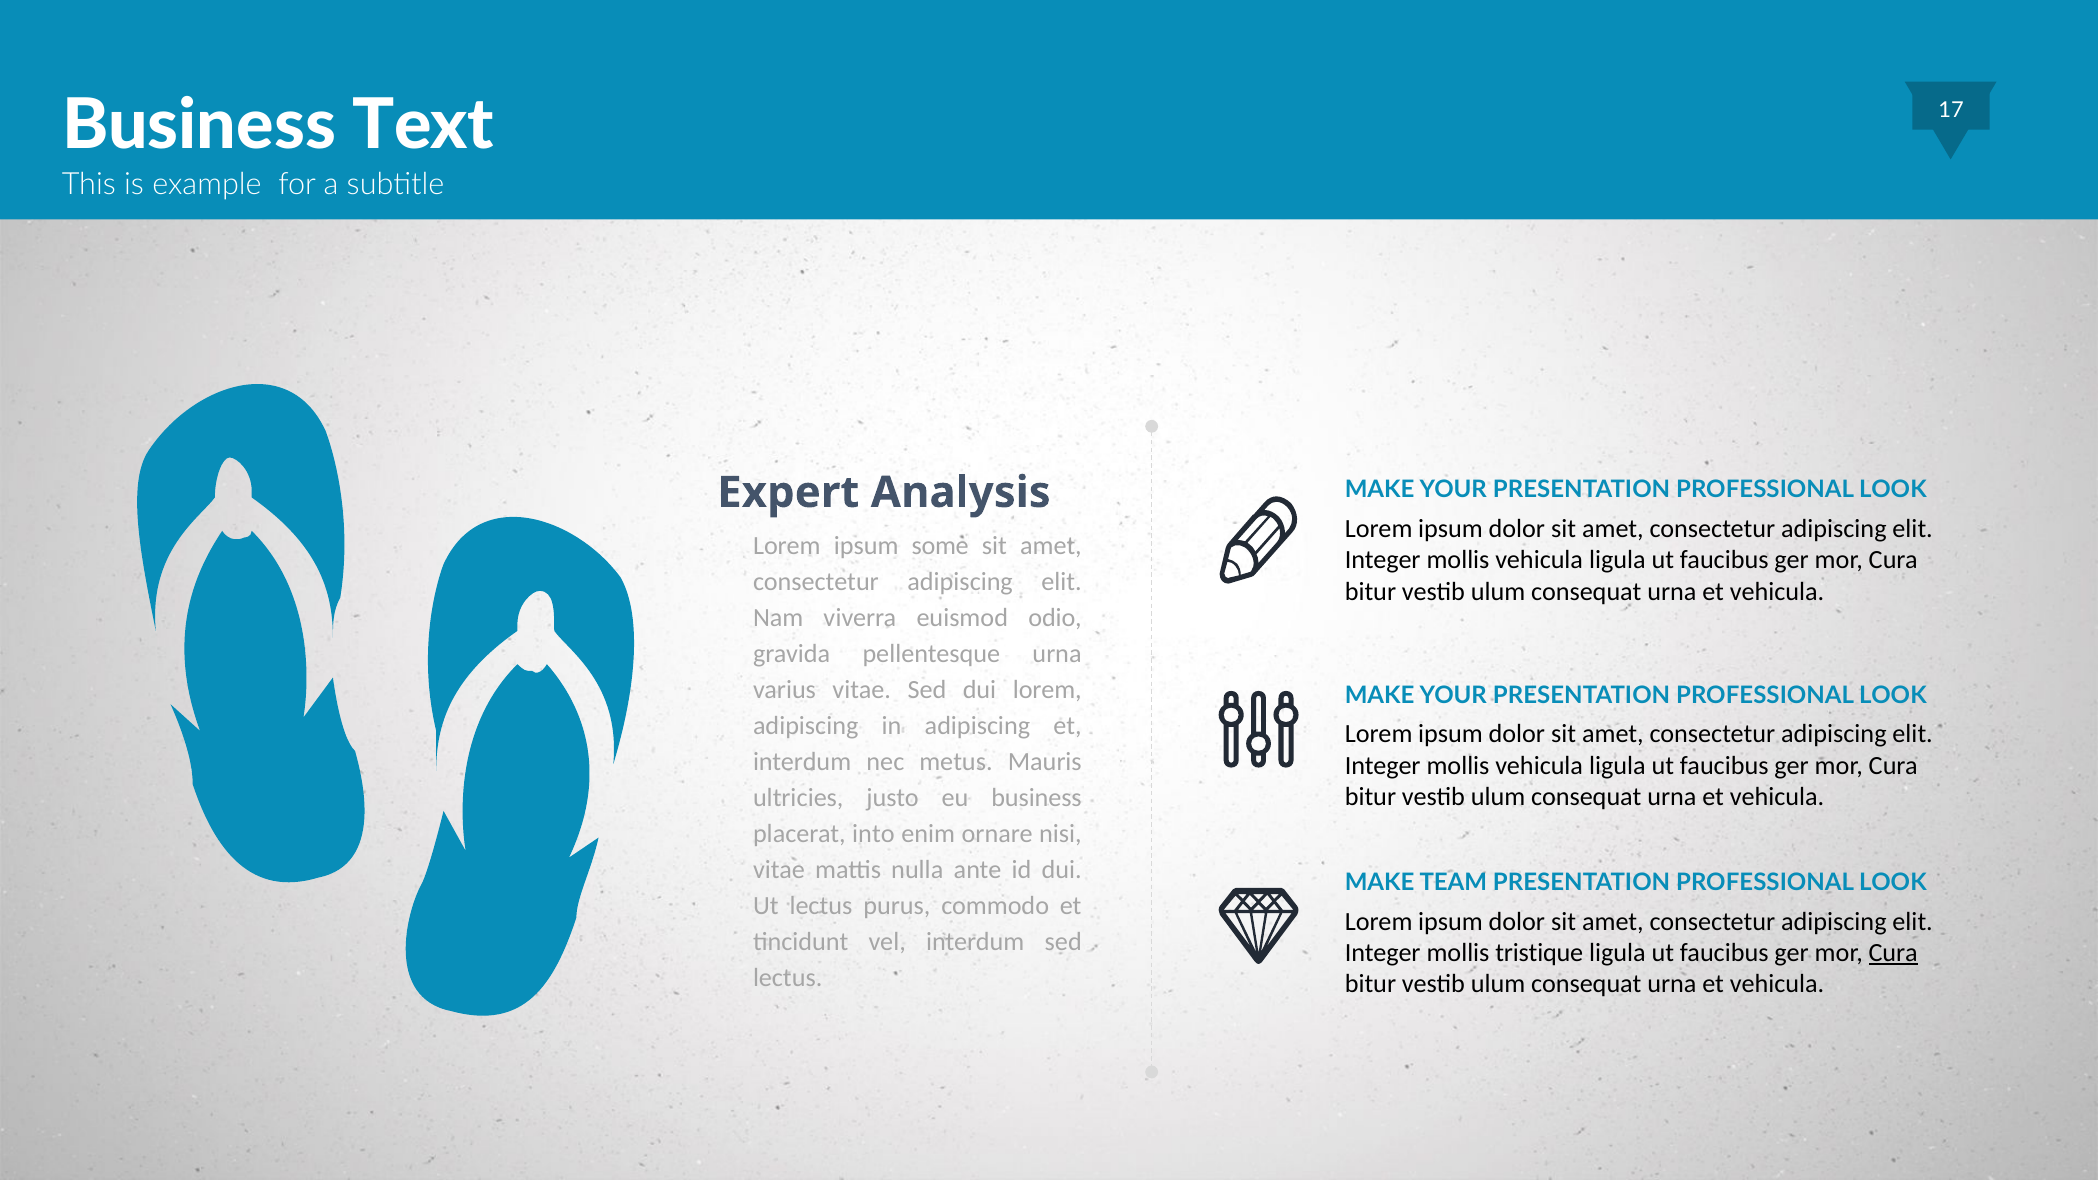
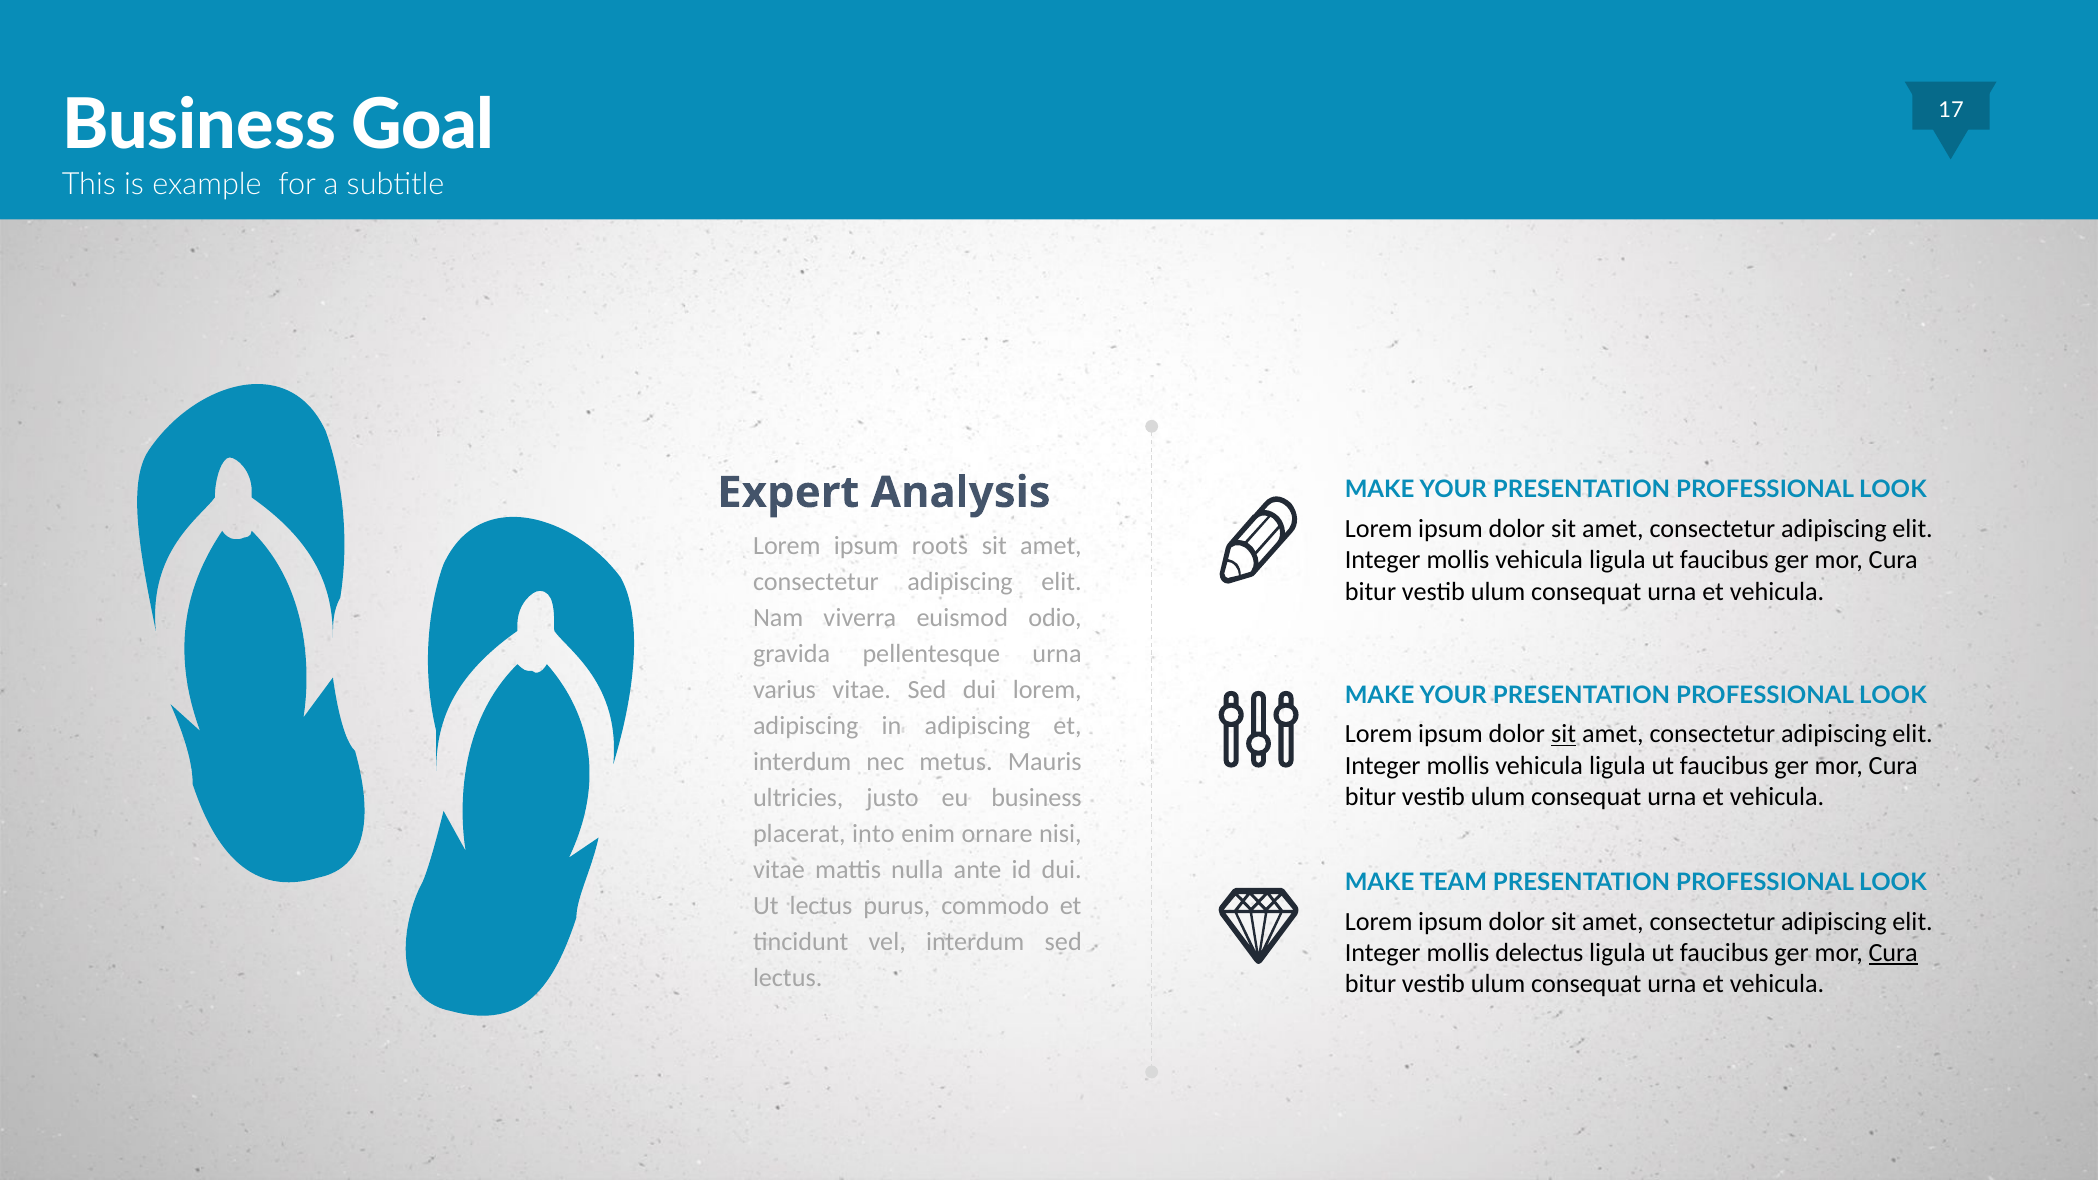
Text: Text -> Goal (423, 125)
some: some -> roots (940, 545)
sit underline: none -> present (1564, 734)
tristique: tristique -> delectus (1539, 953)
